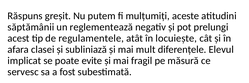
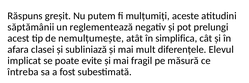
regulamentele: regulamentele -> nemulțumește (91, 38)
locuiește: locuiește -> simplifica (176, 38)
servesc: servesc -> întreba (23, 72)
